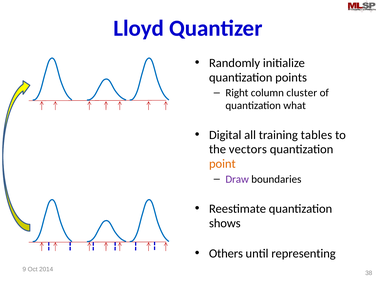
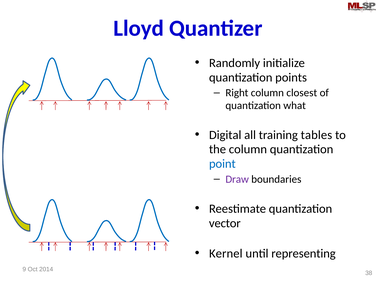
cluster: cluster -> closest (302, 93)
the vectors: vectors -> column (248, 149)
point colour: orange -> blue (222, 164)
shows: shows -> vector (225, 223)
Others: Others -> Kernel (226, 253)
